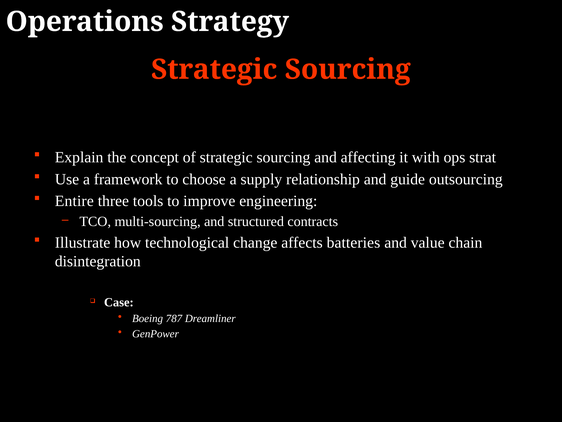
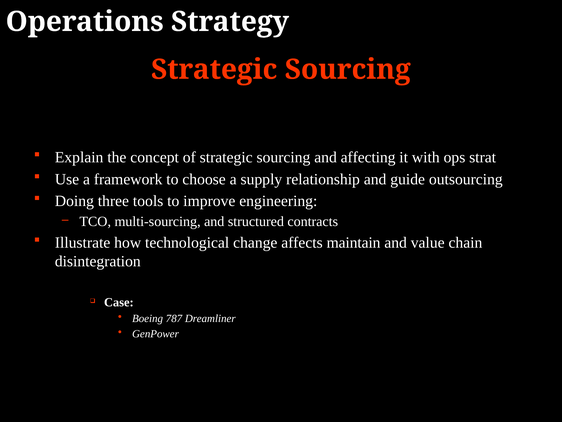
Entire: Entire -> Doing (74, 201)
batteries: batteries -> maintain (354, 242)
